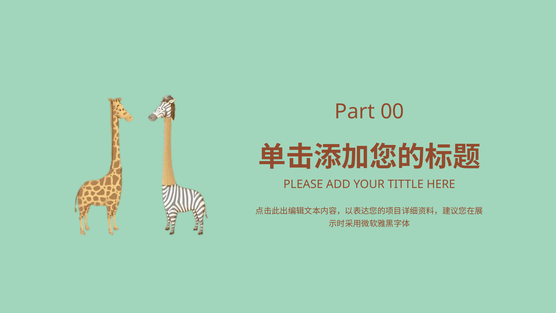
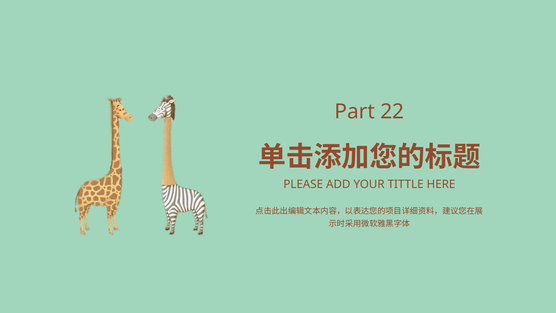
00: 00 -> 22 (392, 112)
